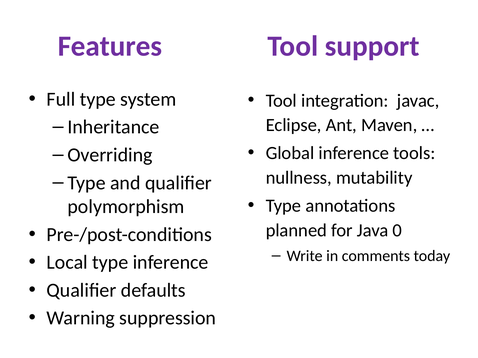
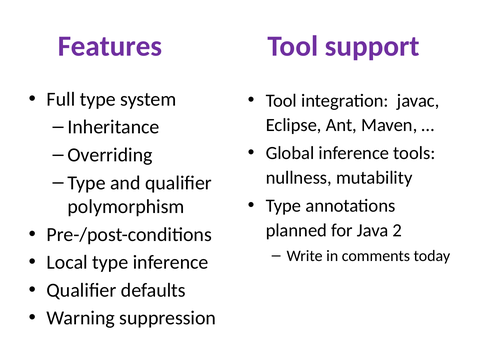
0: 0 -> 2 (397, 231)
